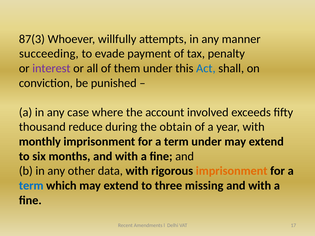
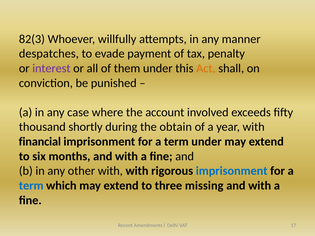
87(3: 87(3 -> 82(3 (32, 39)
succeeding: succeeding -> despatches (49, 54)
Act colour: blue -> orange (206, 68)
reduce: reduce -> shortly (86, 127)
monthly: monthly -> financial (40, 142)
other data: data -> with (110, 171)
imprisonment colour: orange -> blue (232, 171)
